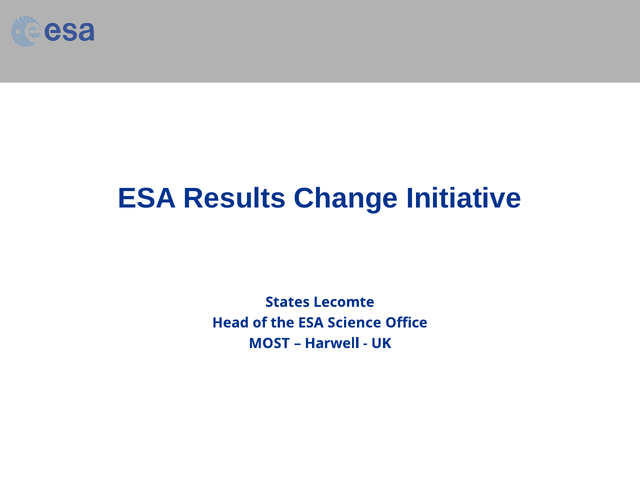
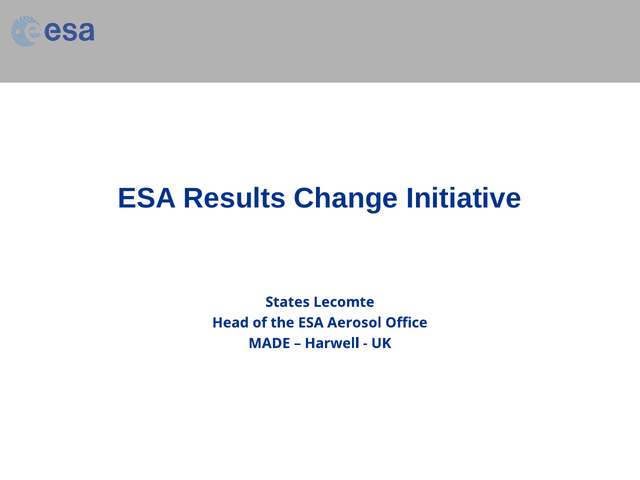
Science: Science -> Aerosol (354, 323)
MOST: MOST -> MADE (269, 343)
